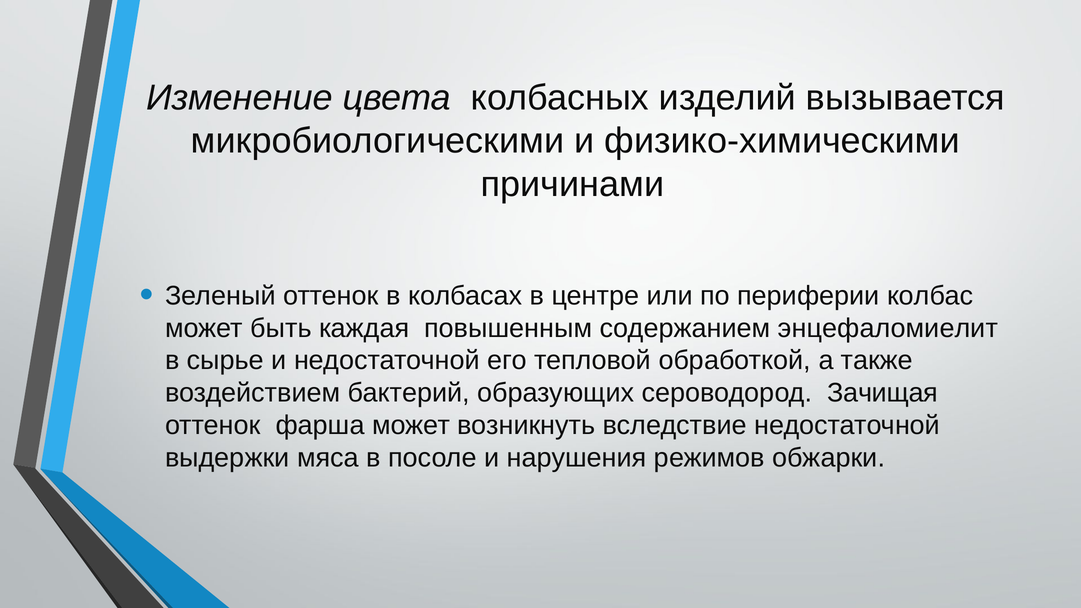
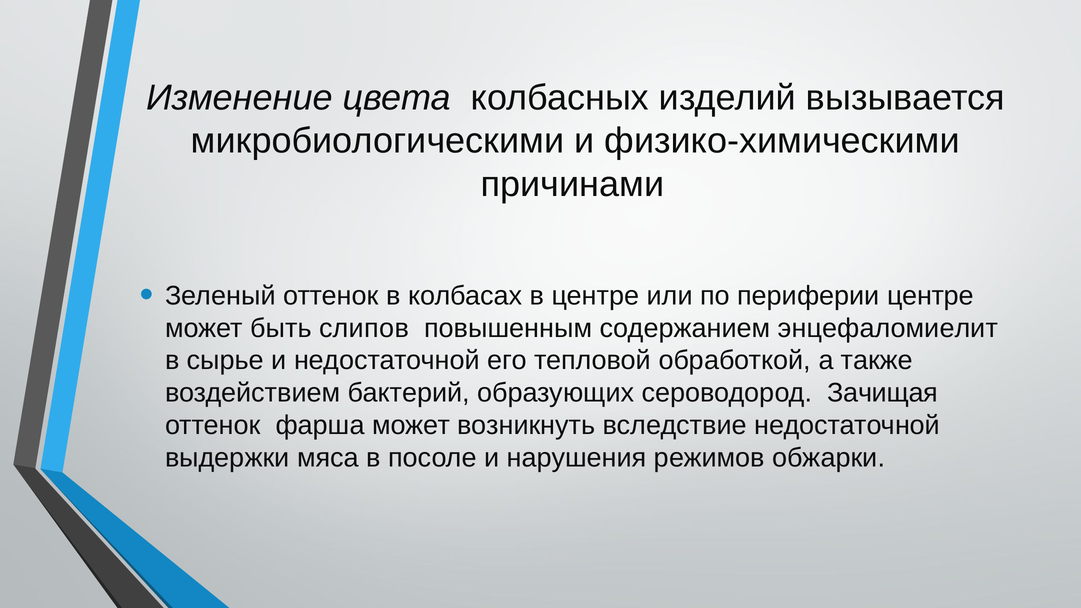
периферии колбас: колбас -> центре (930, 296)
каждая: каждая -> слипов (364, 328)
